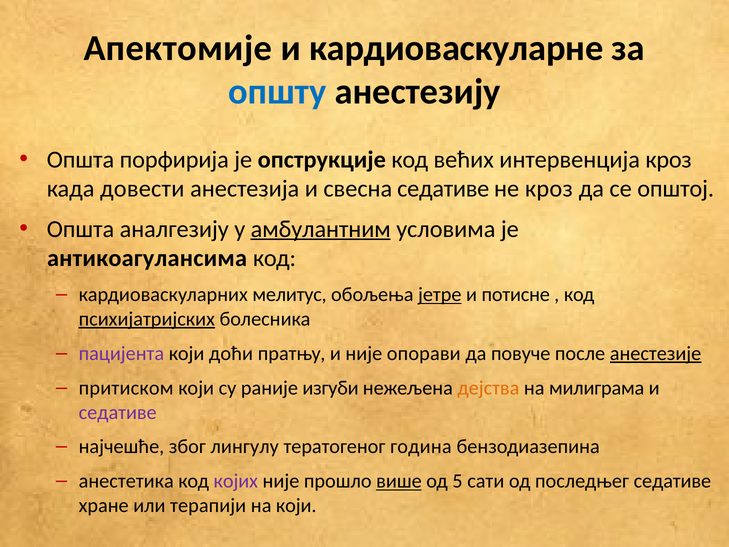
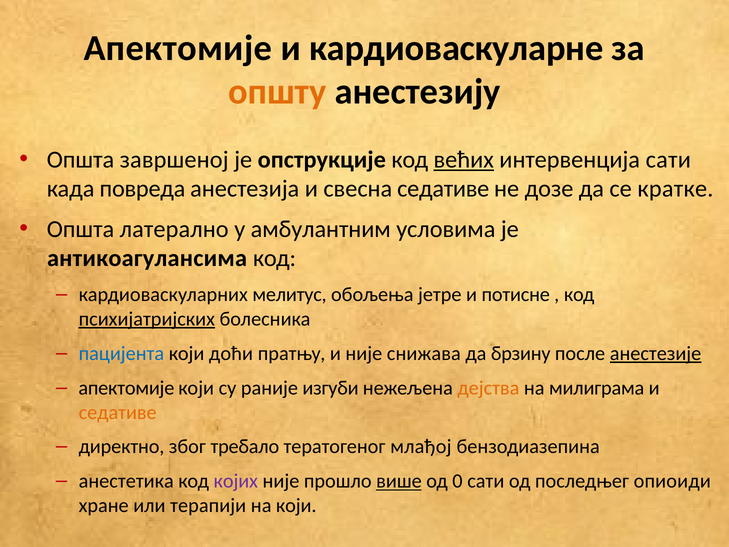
општу colour: blue -> orange (277, 92)
порфирија: порфирија -> завршеној (174, 160)
већих underline: none -> present (464, 160)
интервенција кроз: кроз -> сати (668, 160)
довести: довести -> повреда (142, 189)
не кроз: кроз -> дозе (549, 189)
општој: општој -> кратке (675, 189)
аналгезију: аналгезију -> латерално (174, 229)
амбулантним underline: present -> none (321, 229)
јетре underline: present -> none (440, 295)
пацијента colour: purple -> blue (121, 353)
опорави: опорави -> снижава (424, 353)
повуче: повуче -> брзину (521, 353)
притиском: притиском -> апектомије (126, 388)
седативе colour: purple -> orange (118, 412)
најчешће: најчешће -> директно (122, 447)
лингулу: лингулу -> требало (245, 447)
година: година -> млађој (421, 447)
5: 5 -> 0 (457, 481)
последњег седативе: седативе -> опиоиди (672, 481)
